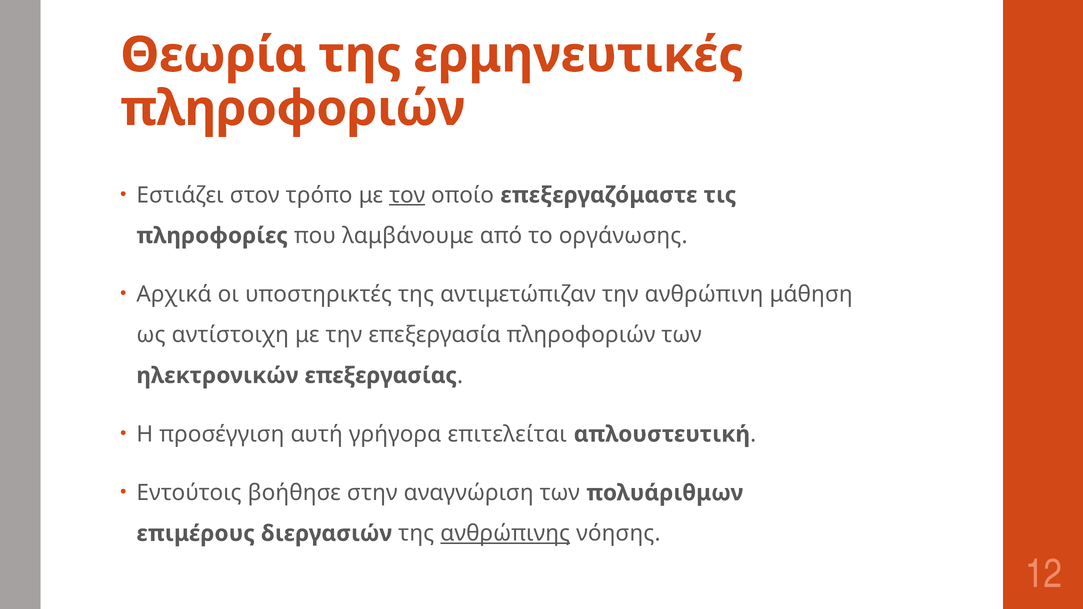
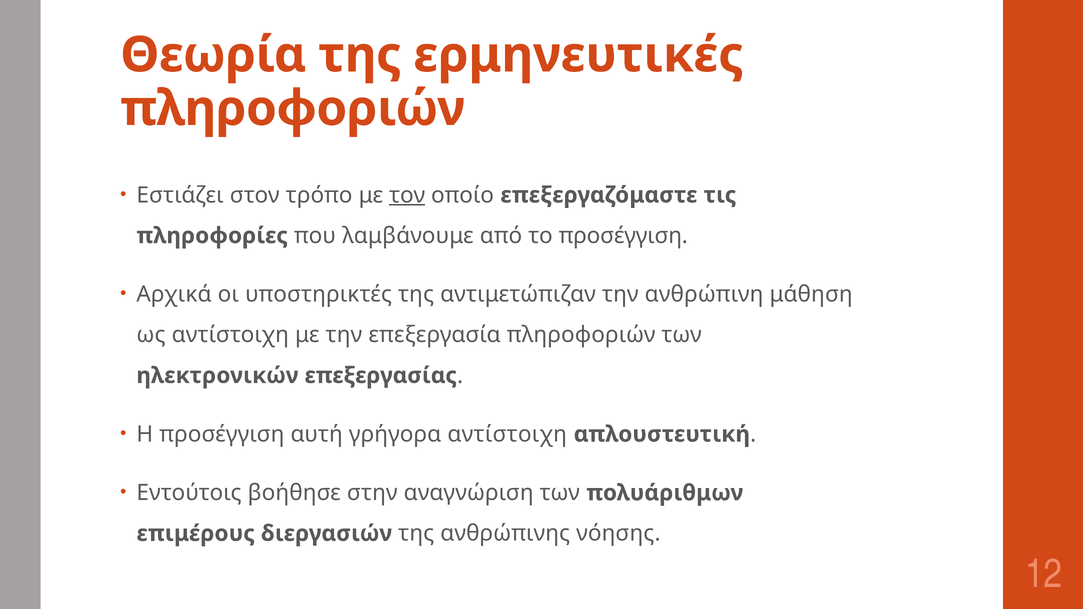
το οργάνωσης: οργάνωσης -> προσέγγιση (623, 236)
γρήγορα επιτελείται: επιτελείται -> αντίστοιχη (507, 434)
ανθρώπινης underline: present -> none (505, 534)
